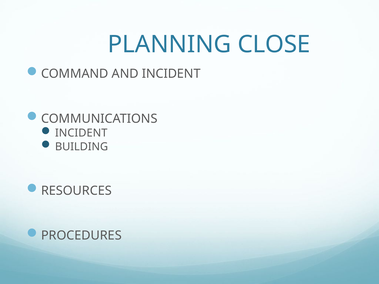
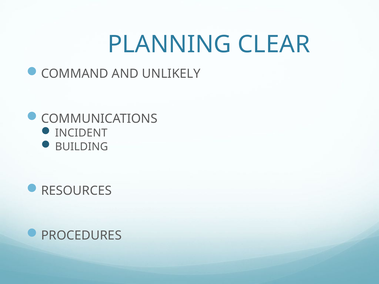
CLOSE: CLOSE -> CLEAR (274, 44)
AND INCIDENT: INCIDENT -> UNLIKELY (171, 74)
